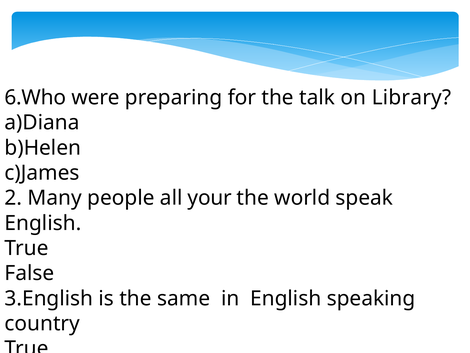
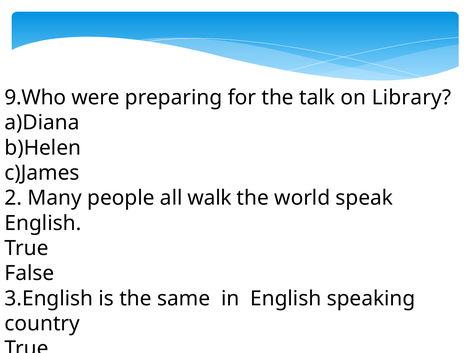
6.Who: 6.Who -> 9.Who (35, 98)
your: your -> walk (210, 198)
